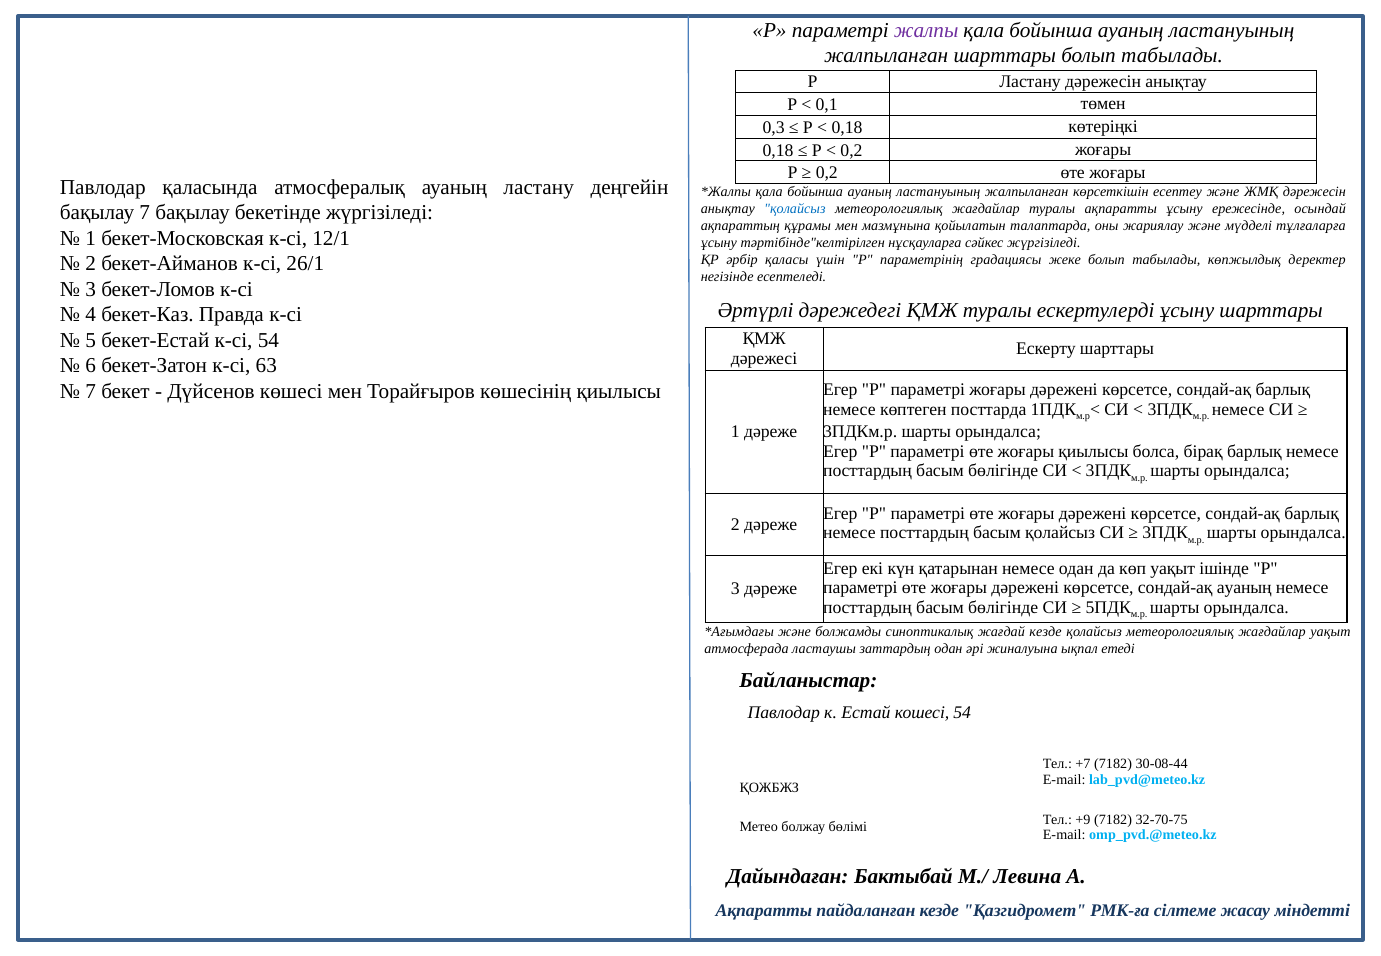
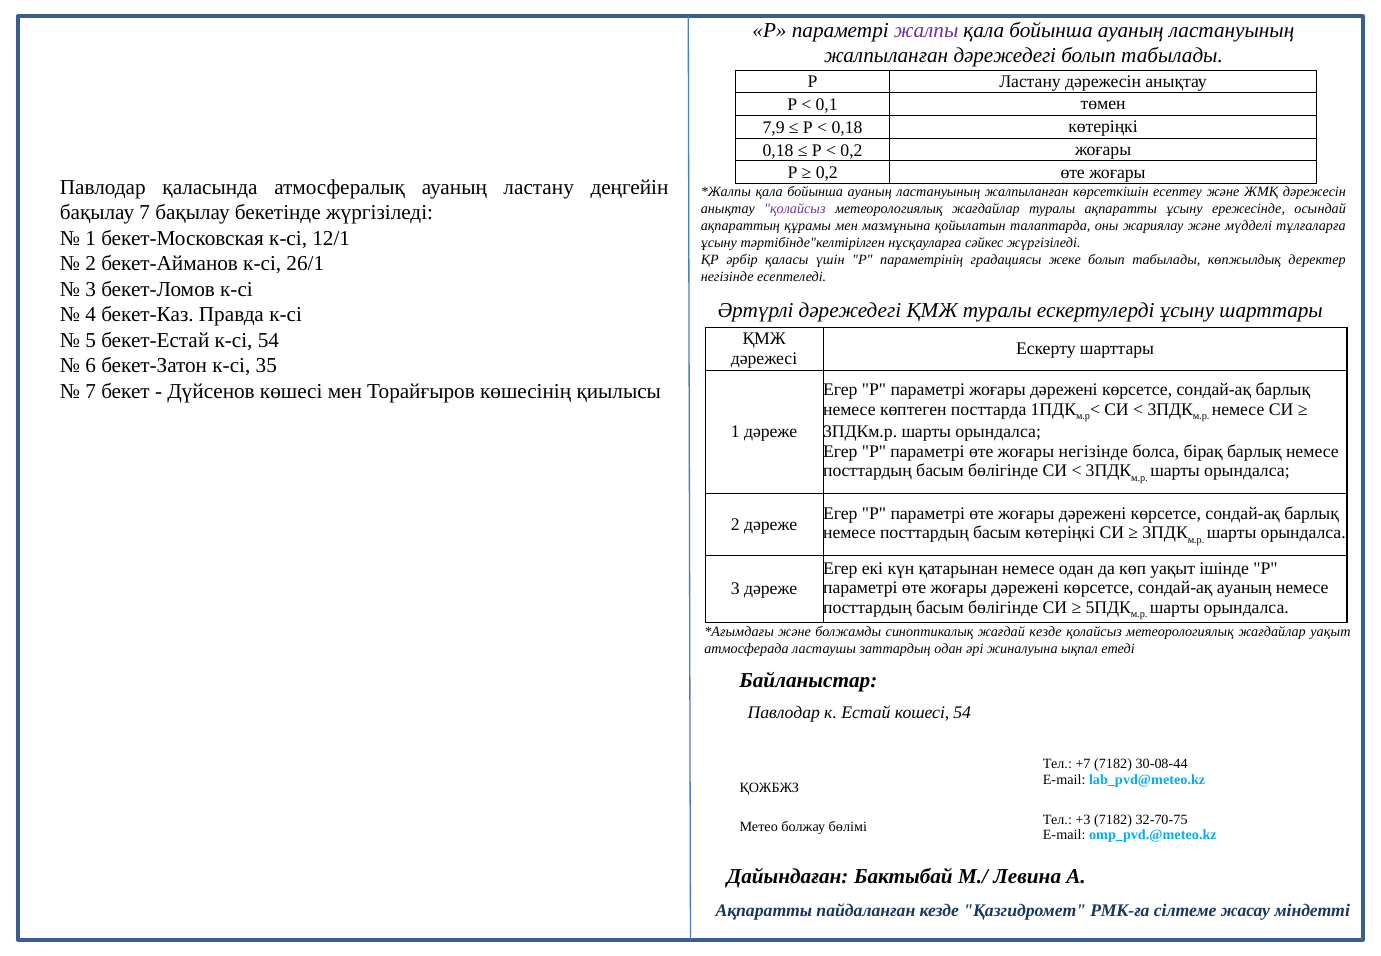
жалпыланған шарттары: шарттары -> дәрежедегі (1005, 56)
0,3: 0,3 -> 7,9 (774, 127)
қолайсыз colour: blue -> purple (795, 209)
63: 63 -> 35 (266, 366)
жоғары қиылысы: қиылысы -> негізінде (1093, 451)
басым қолайсыз: қолайсыз -> көтеріңкі (1060, 533)
+9: +9 -> +3 (1083, 820)
